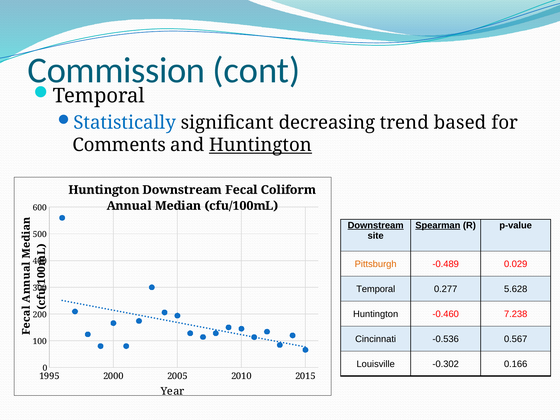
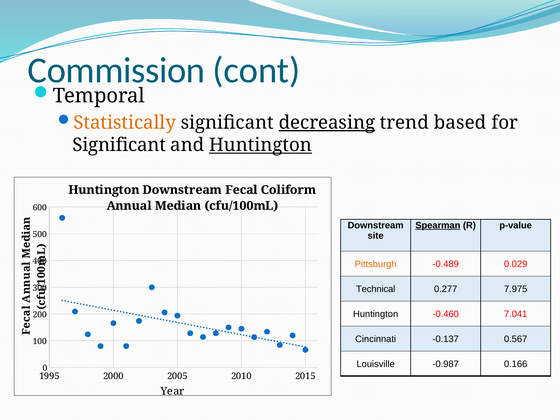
Statistically colour: blue -> orange (125, 123)
decreasing underline: none -> present (327, 123)
Comments: Comments -> Significant (119, 145)
Downstream underline: present -> none (376, 225)
Temporal: Temporal -> Technical (376, 289)
5.628: 5.628 -> 7.975 (516, 289)
7.238: 7.238 -> 7.041 (516, 314)
-0.536: -0.536 -> -0.137 (446, 339)
-0.302: -0.302 -> -0.987 (446, 364)
